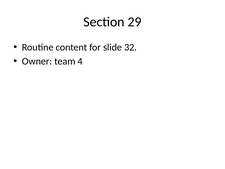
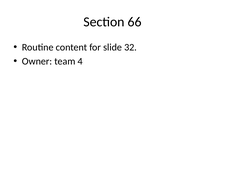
29: 29 -> 66 (135, 22)
